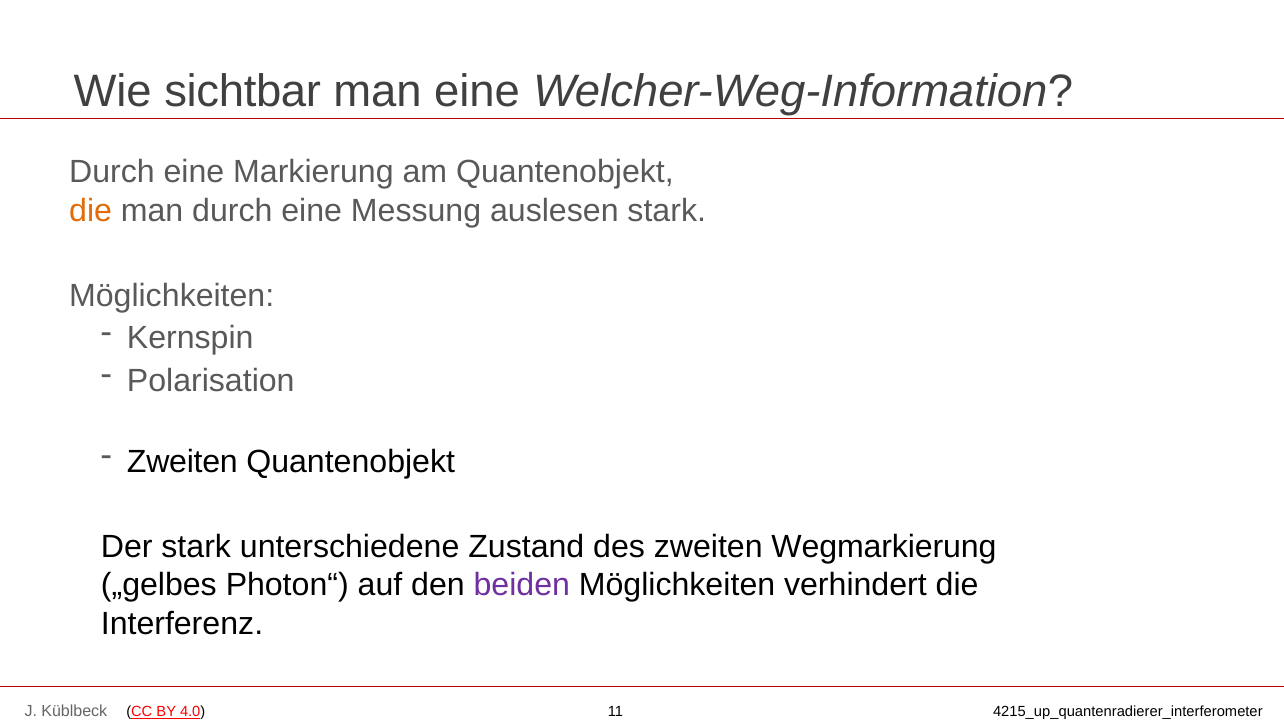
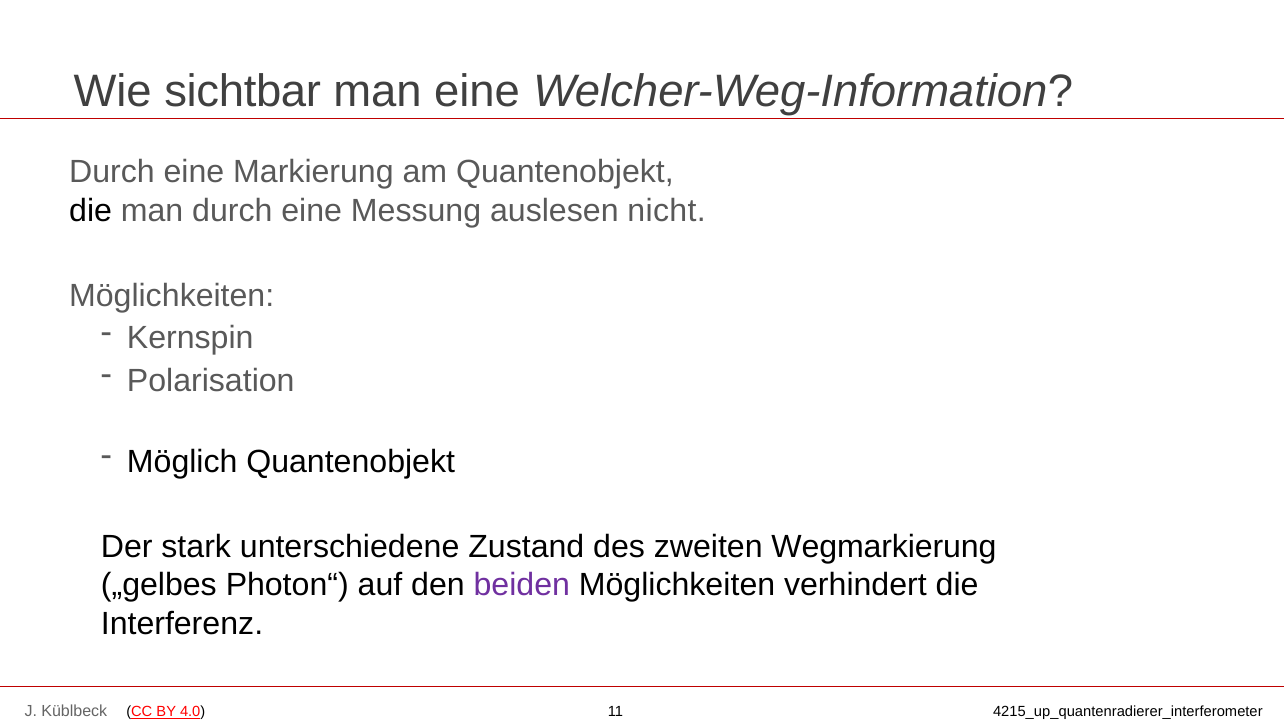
die colour: orange -> black (91, 211)
auslesen stark: stark -> nicht (667, 211)
Zweiten: Zweiten -> Möglich (182, 462)
